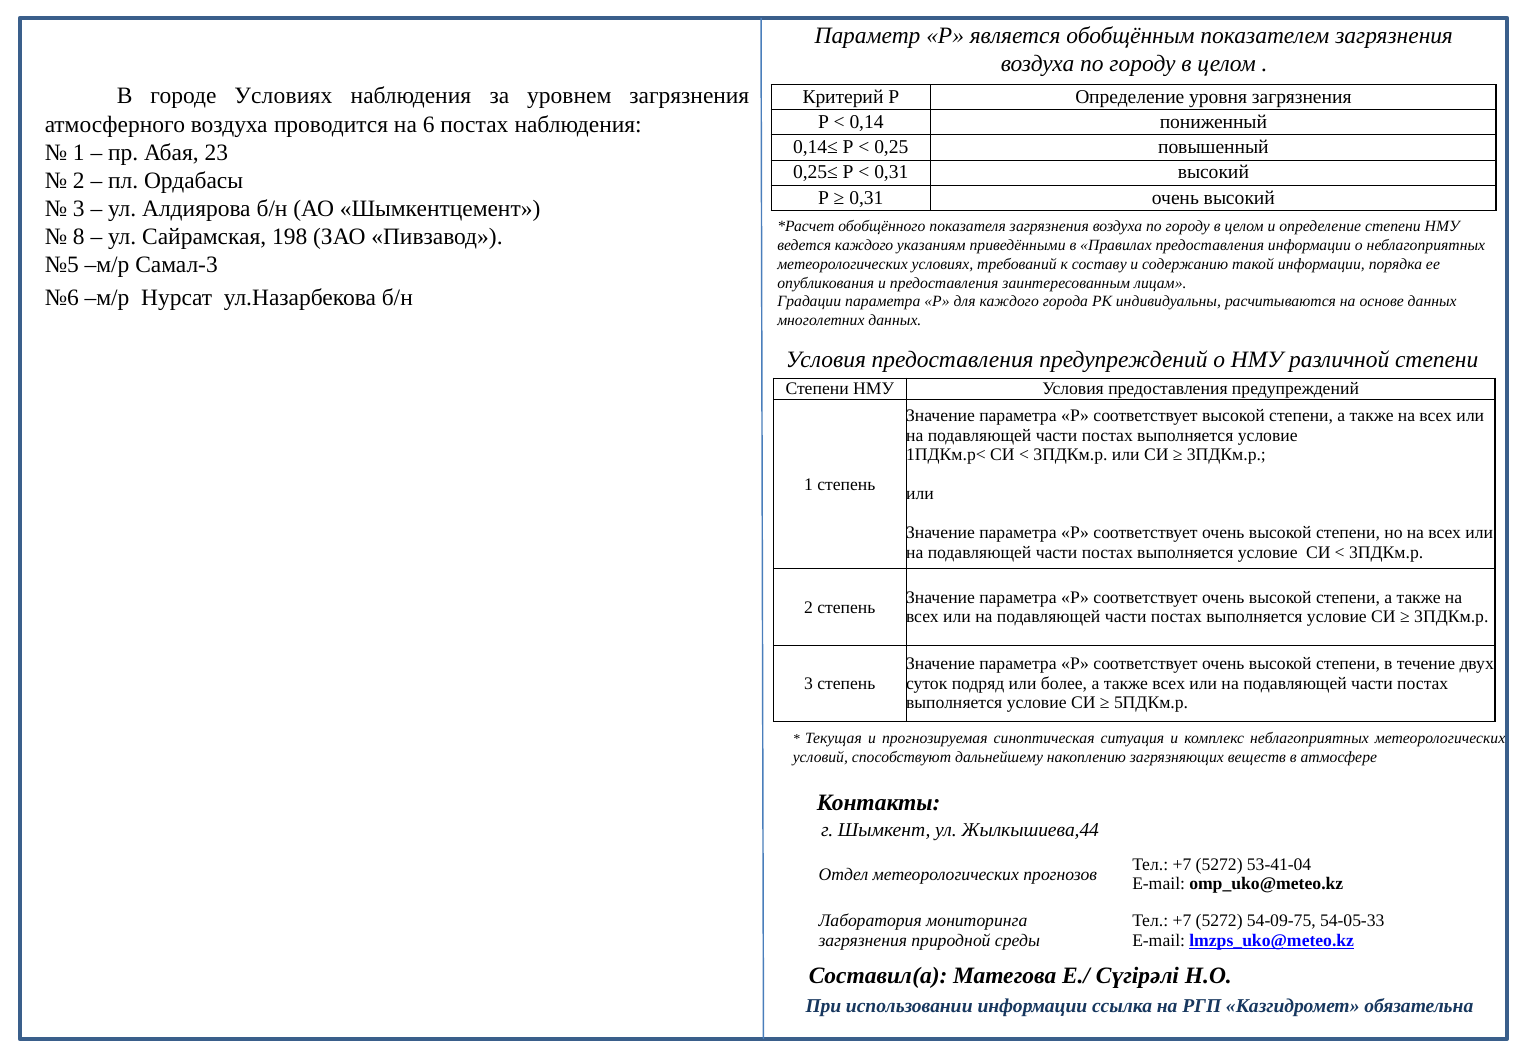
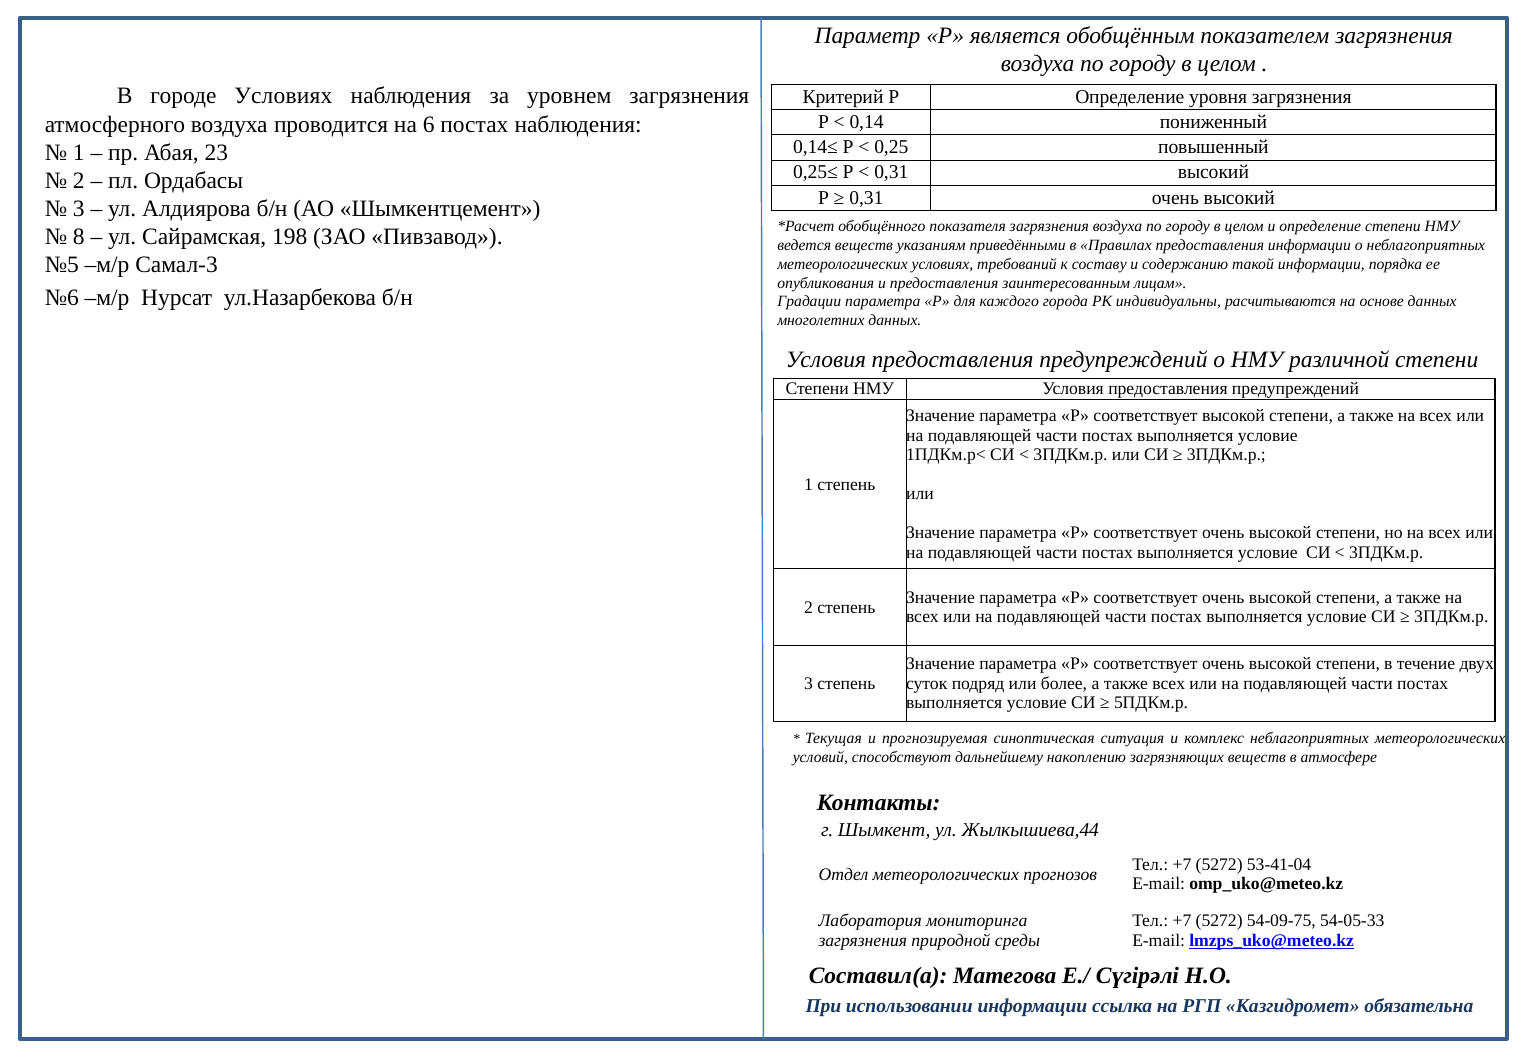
ведется каждого: каждого -> веществ (864, 245)
